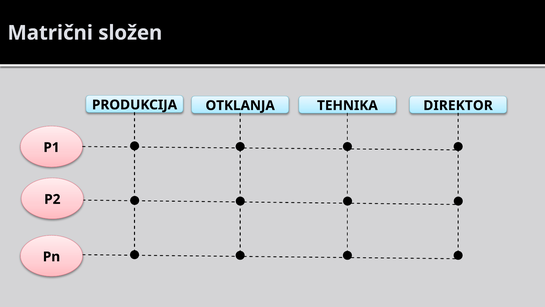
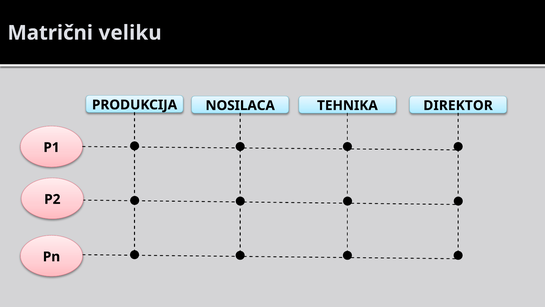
složen: složen -> veliku (130, 33)
OTKLANJA: OTKLANJA -> NOSILACA (240, 105)
